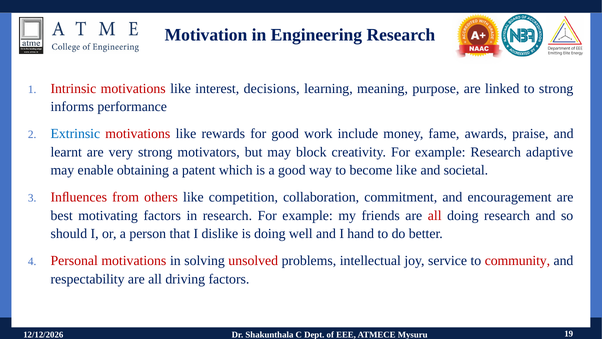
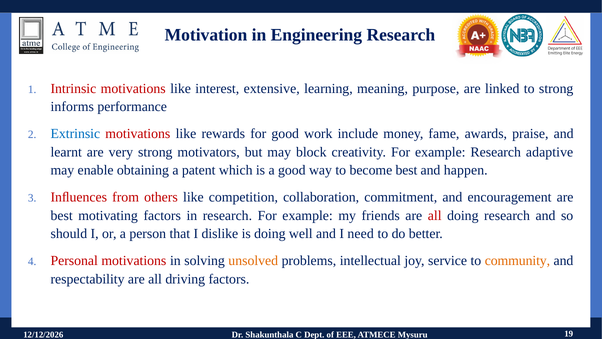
decisions: decisions -> extensive (272, 88)
become like: like -> best (406, 170)
societal: societal -> happen (466, 170)
hand: hand -> need (361, 233)
unsolved colour: red -> orange (253, 260)
community colour: red -> orange (517, 260)
